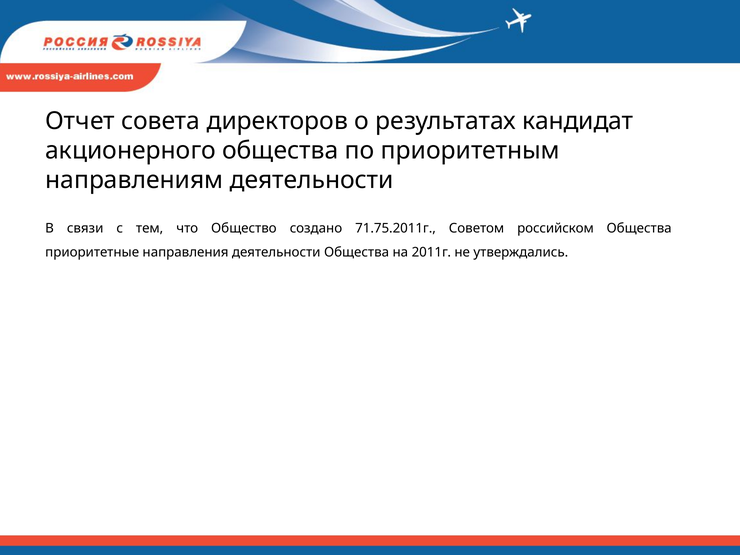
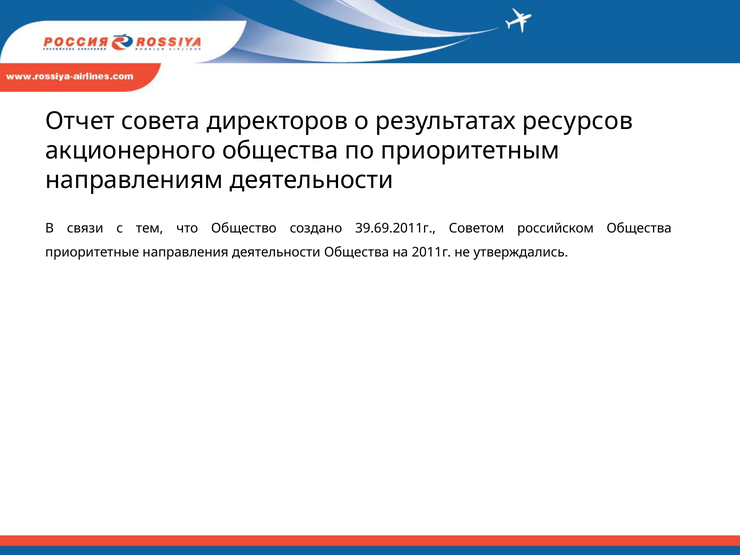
кандидат: кандидат -> ресурсов (578, 121)
71.75.2011г: 71.75.2011г -> 39.69.2011г (396, 228)
